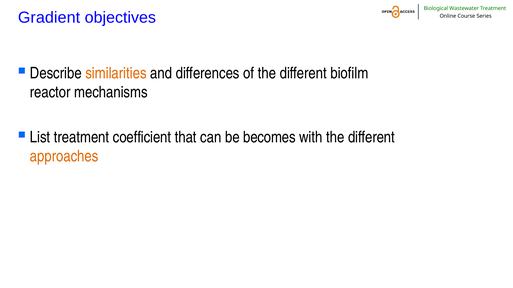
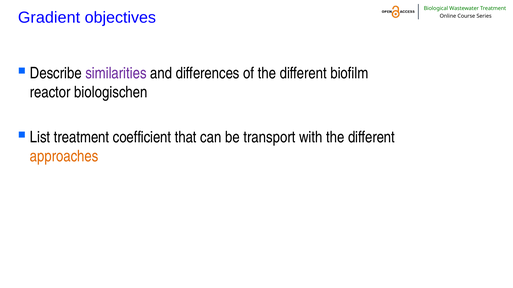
similarities colour: orange -> purple (116, 73)
mechanisms: mechanisms -> biologischen (111, 93)
becomes: becomes -> transport (269, 137)
